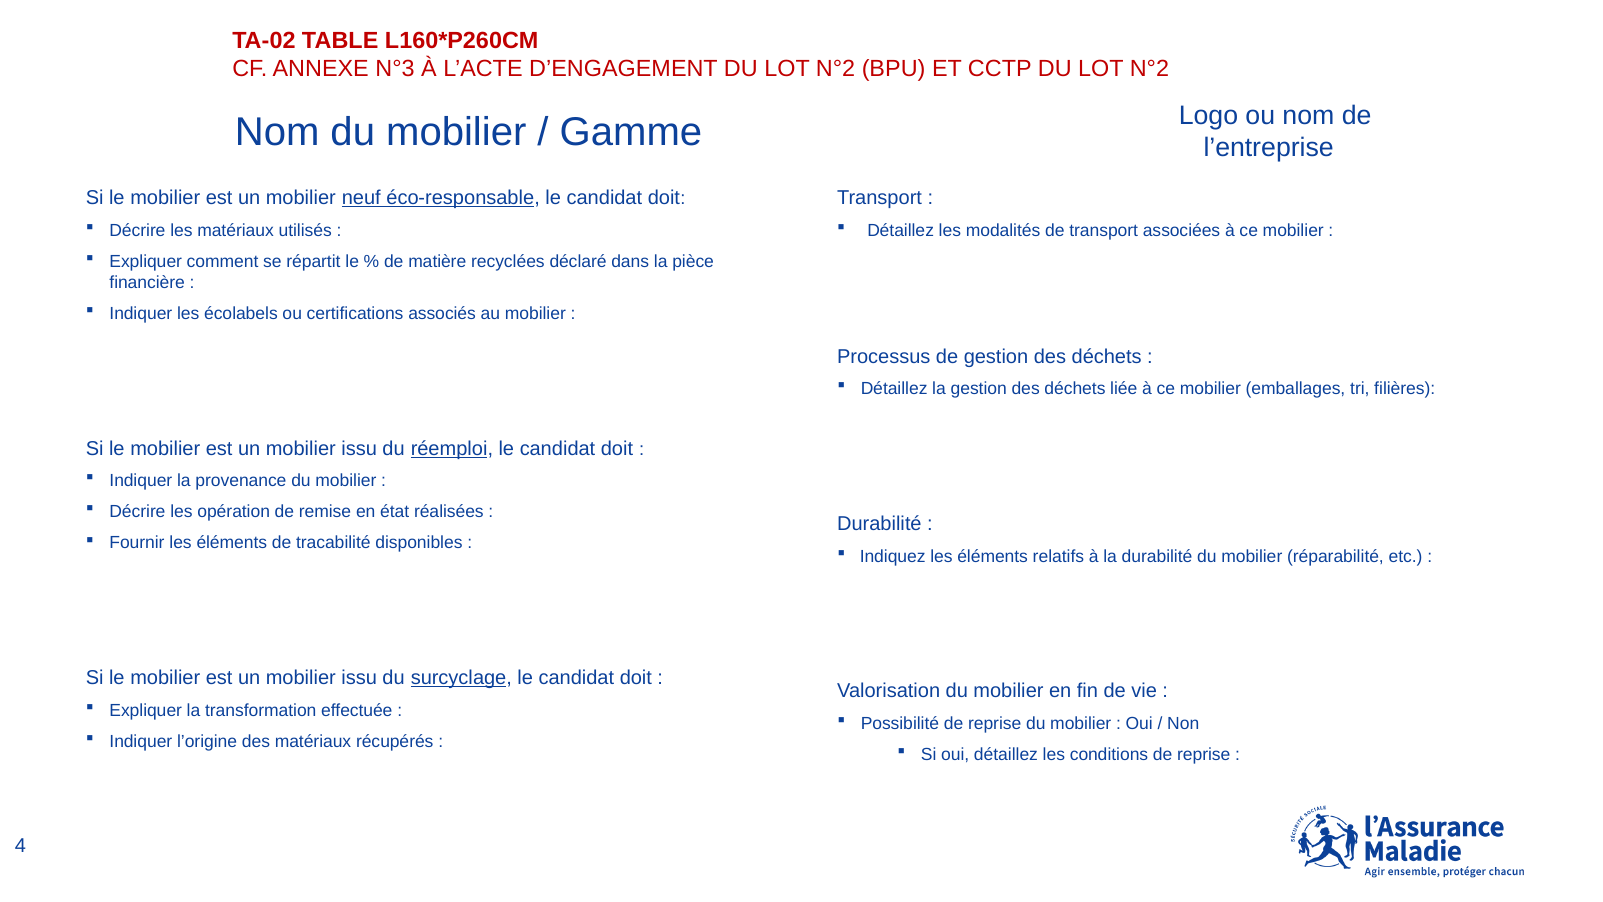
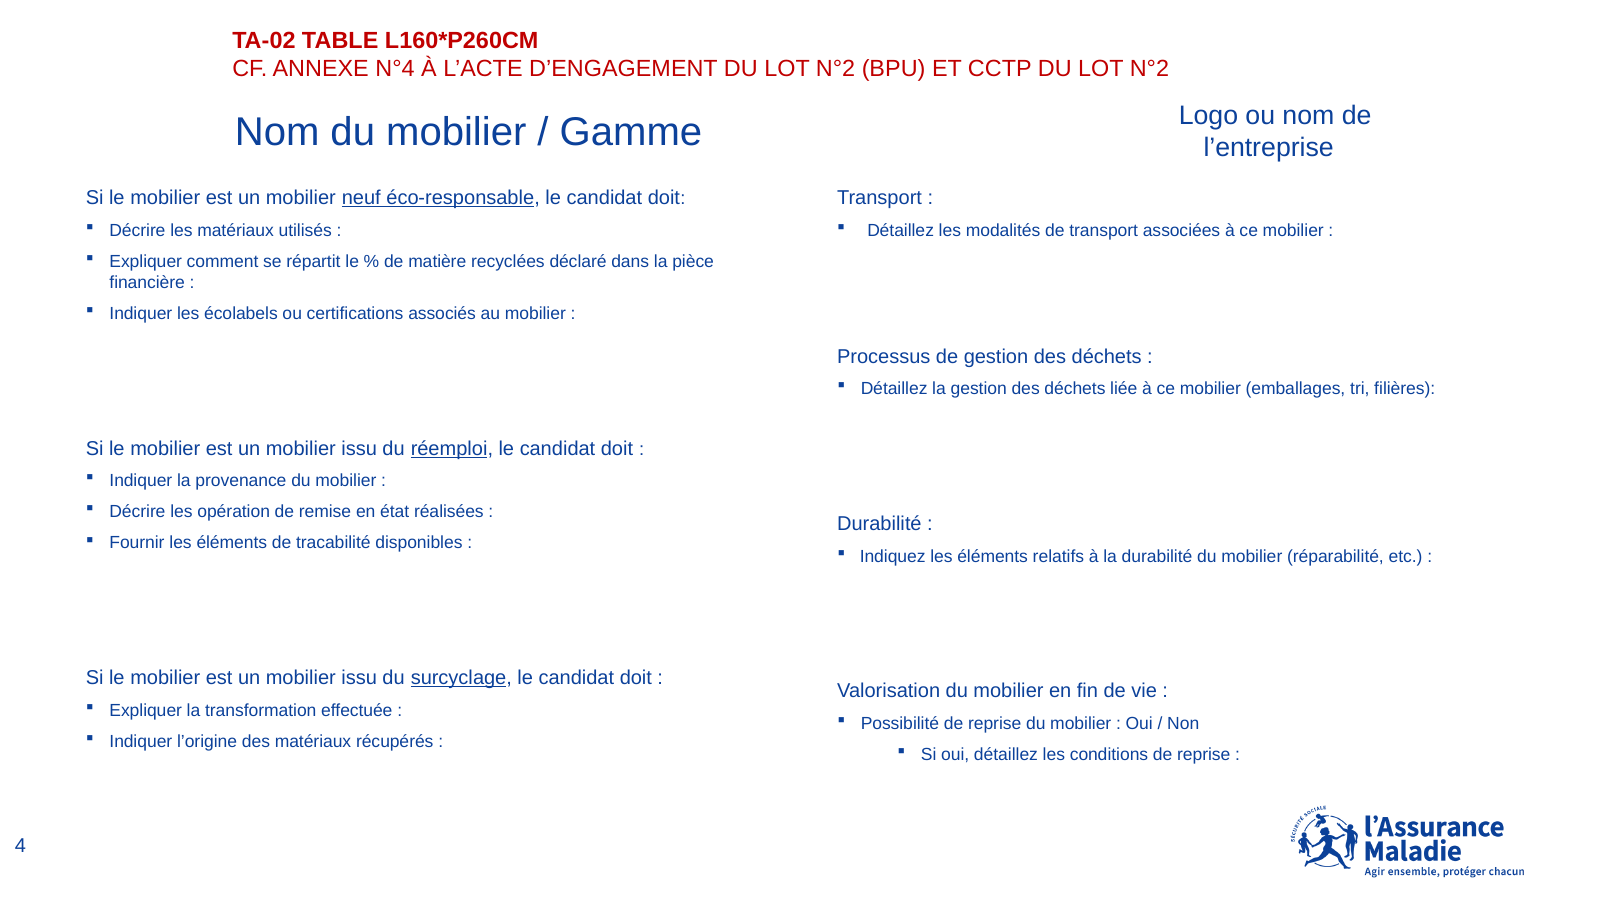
N°3: N°3 -> N°4 (395, 69)
